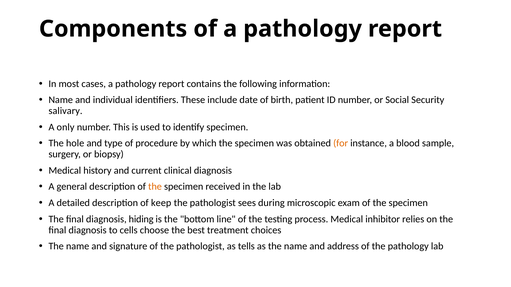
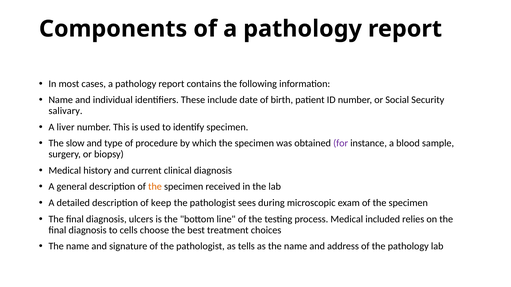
only: only -> liver (66, 127)
hole: hole -> slow (75, 144)
for colour: orange -> purple (341, 144)
hiding: hiding -> ulcers (141, 219)
inhibitor: inhibitor -> included (383, 219)
